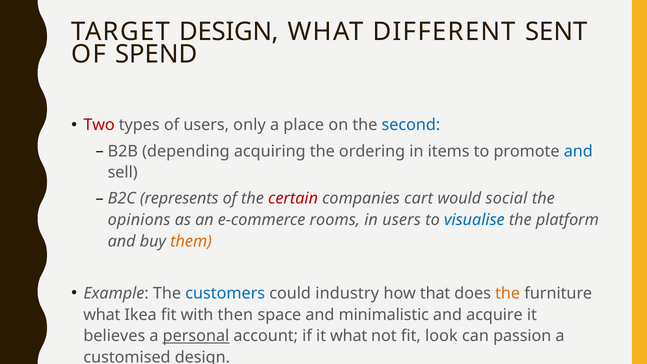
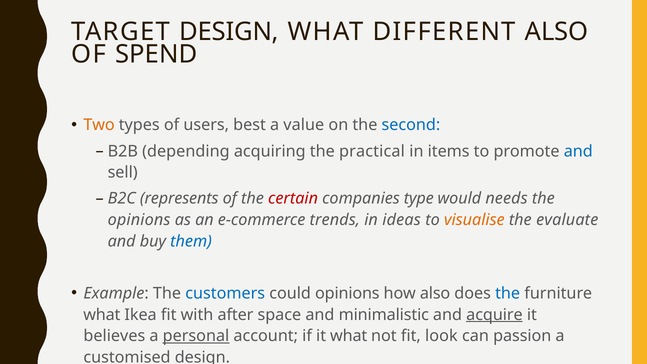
DIFFERENT SENT: SENT -> ALSO (557, 32)
Two colour: red -> orange (99, 125)
only: only -> best (250, 125)
place: place -> value (304, 125)
ordering: ordering -> practical (372, 151)
cart: cart -> type (419, 199)
social: social -> needs (507, 199)
rooms: rooms -> trends (335, 220)
in users: users -> ideas (402, 220)
visualise colour: blue -> orange (474, 220)
platform: platform -> evaluate (567, 220)
them colour: orange -> blue (191, 241)
could industry: industry -> opinions (347, 293)
how that: that -> also (435, 293)
the colour: orange -> blue (508, 293)
then: then -> after (235, 315)
acquire underline: none -> present (494, 315)
